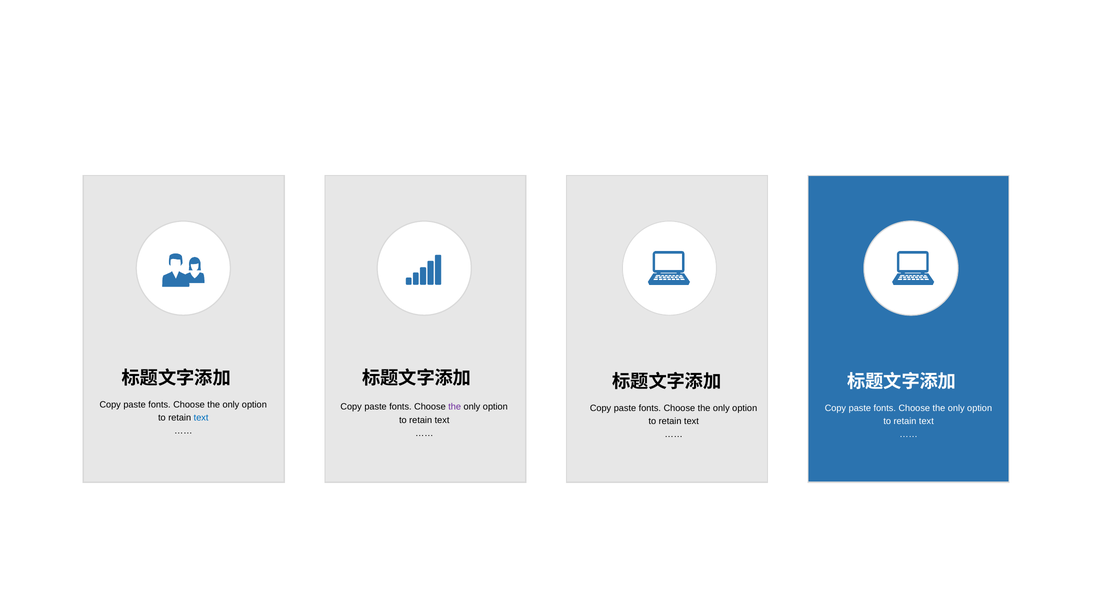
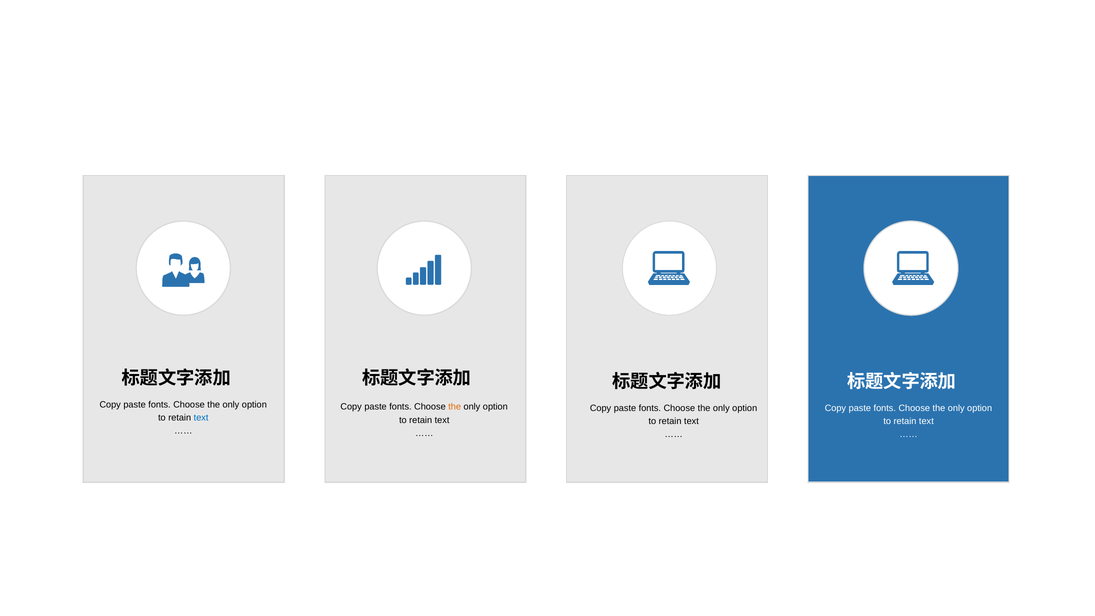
the colour: purple -> orange (455, 407)
